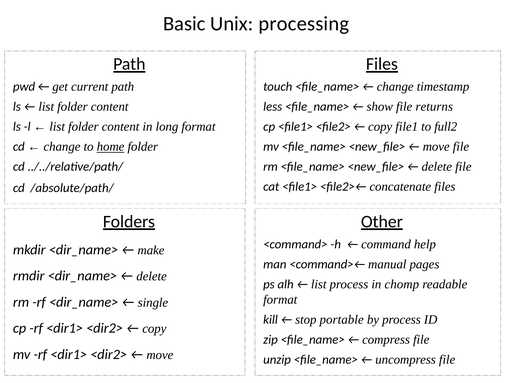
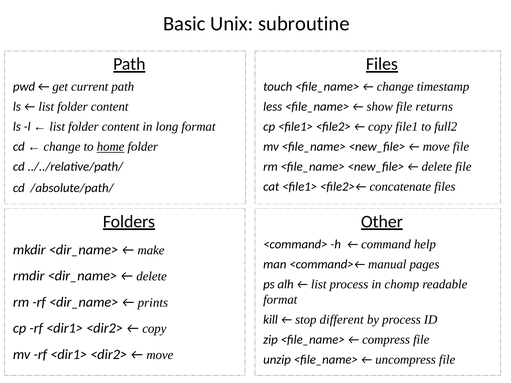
processing: processing -> subroutine (304, 24)
single: single -> prints (153, 303)
portable: portable -> different (342, 320)
